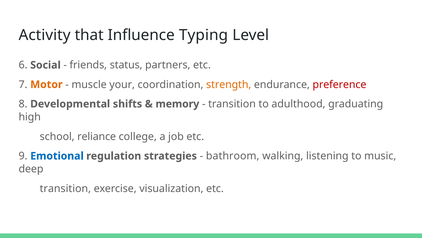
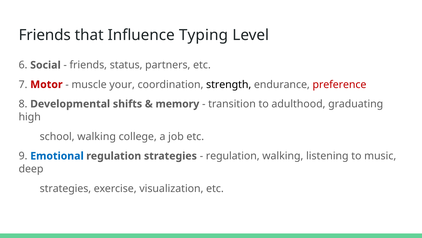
Activity: Activity -> Friends (45, 35)
Motor colour: orange -> red (46, 84)
strength colour: orange -> black (229, 84)
school reliance: reliance -> walking (97, 136)
bathroom: bathroom -> regulation (233, 156)
transition: transition -> strategies (65, 188)
